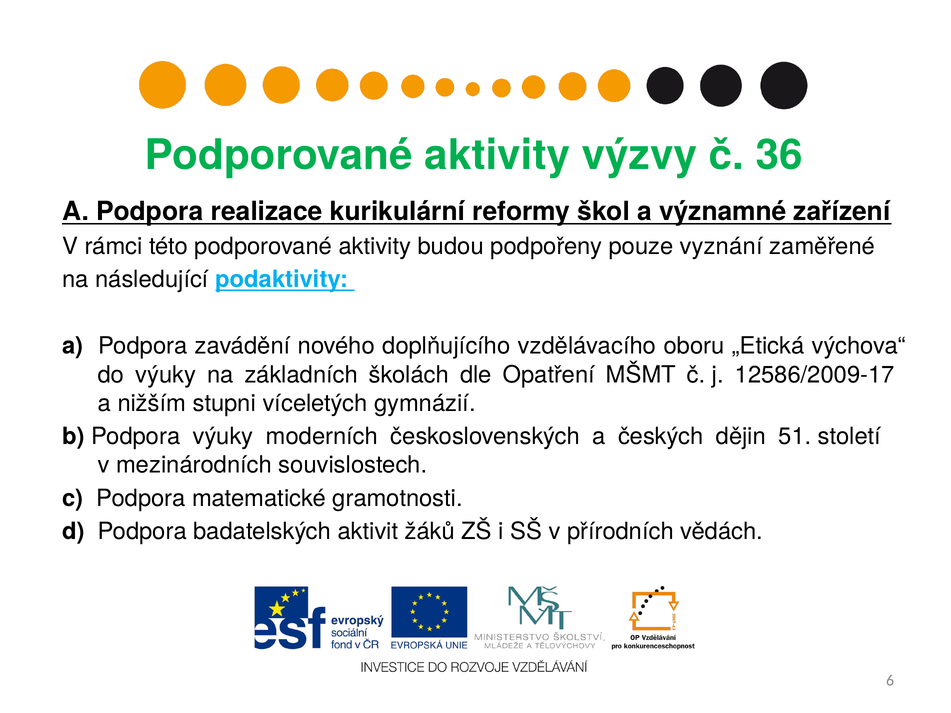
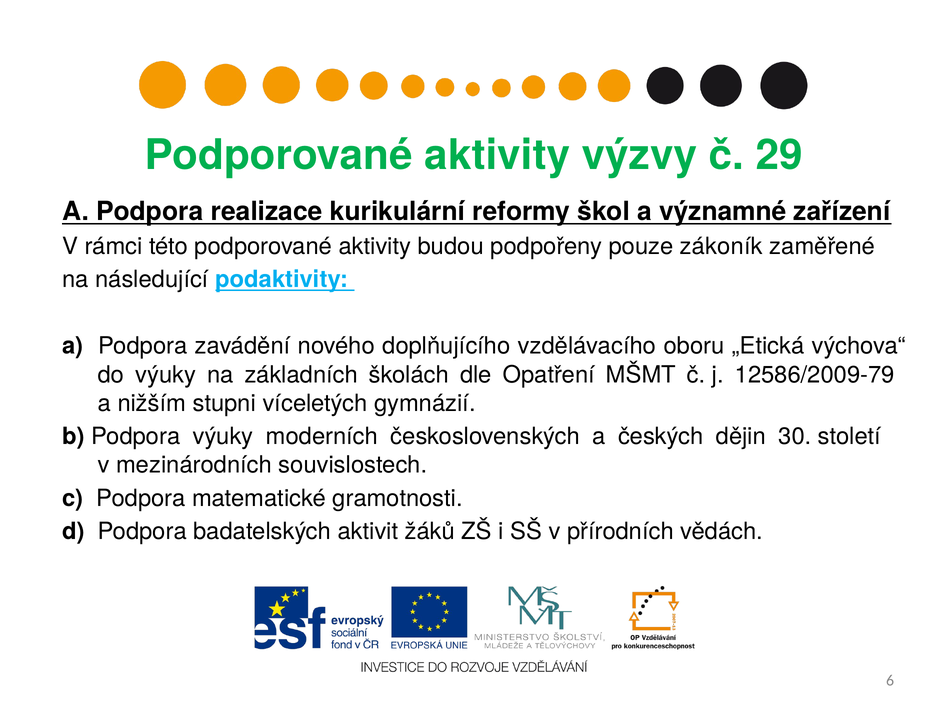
36: 36 -> 29 (779, 155)
vyznání: vyznání -> zákoník (721, 246)
12586/2009-17: 12586/2009-17 -> 12586/2009-79 (815, 375)
51: 51 -> 30 (795, 437)
